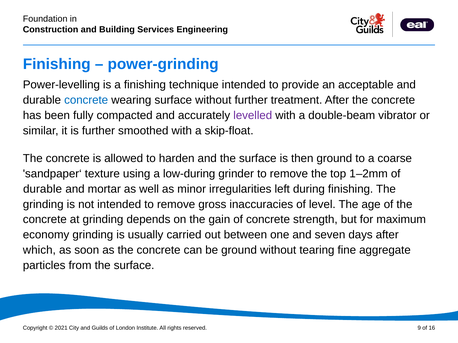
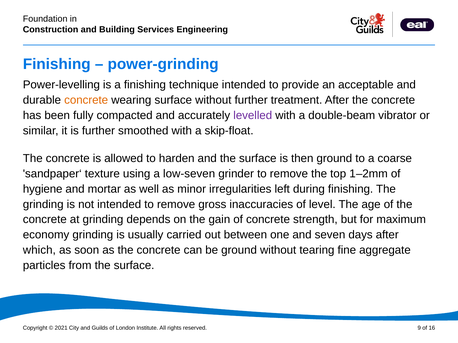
concrete colour: blue -> orange (86, 100)
low-during: low-during -> low-seven (189, 174)
durable: durable -> hygiene (43, 189)
